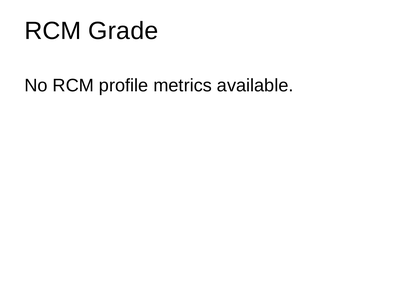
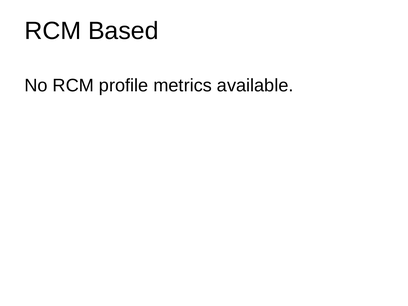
Grade: Grade -> Based (123, 31)
